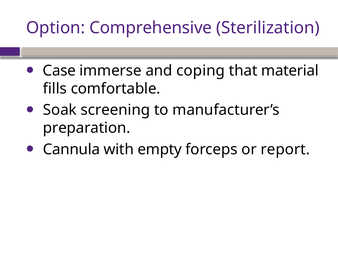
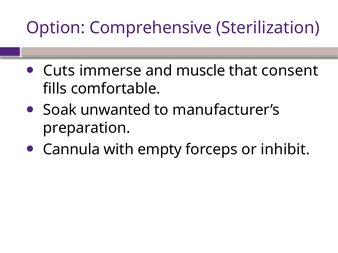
Case: Case -> Cuts (59, 71)
coping: coping -> muscle (201, 71)
material: material -> consent (290, 71)
screening: screening -> unwanted (115, 110)
report: report -> inhibit (285, 150)
